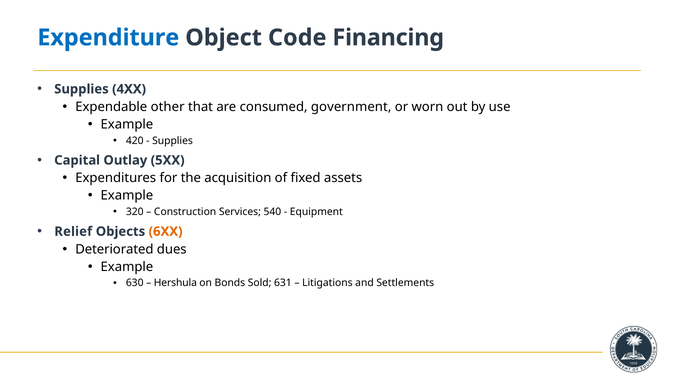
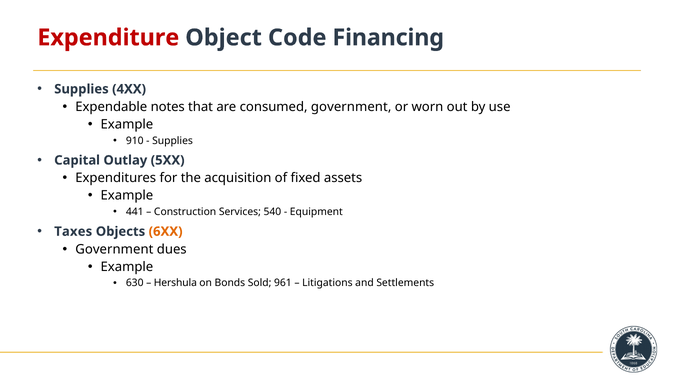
Expenditure colour: blue -> red (108, 38)
other: other -> notes (168, 107)
420: 420 -> 910 (135, 140)
320: 320 -> 441 (135, 212)
Relief: Relief -> Taxes (73, 231)
Deteriorated: Deteriorated -> Government (114, 249)
631: 631 -> 961 (283, 283)
